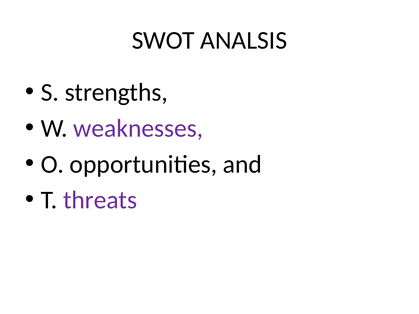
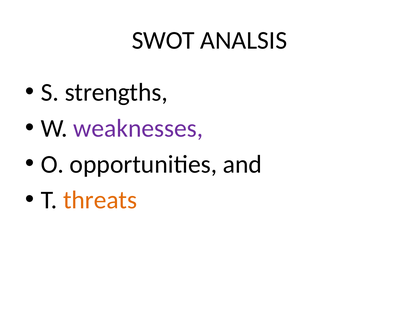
threats colour: purple -> orange (100, 200)
